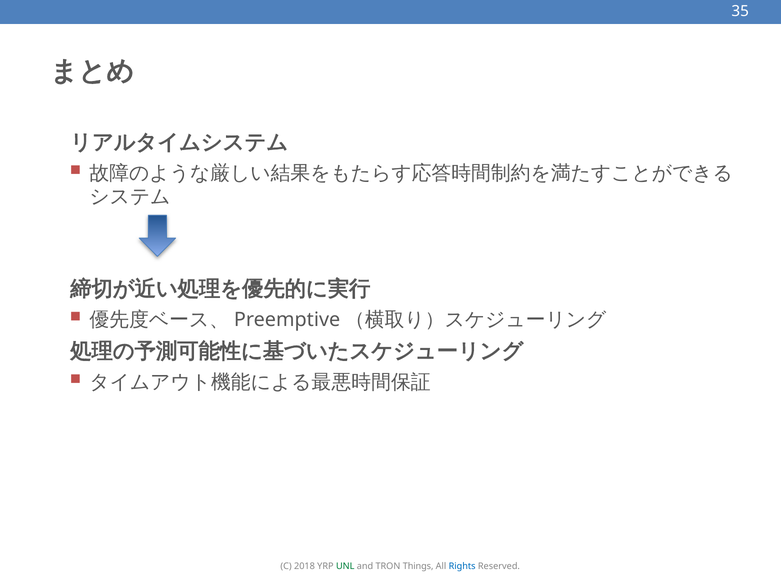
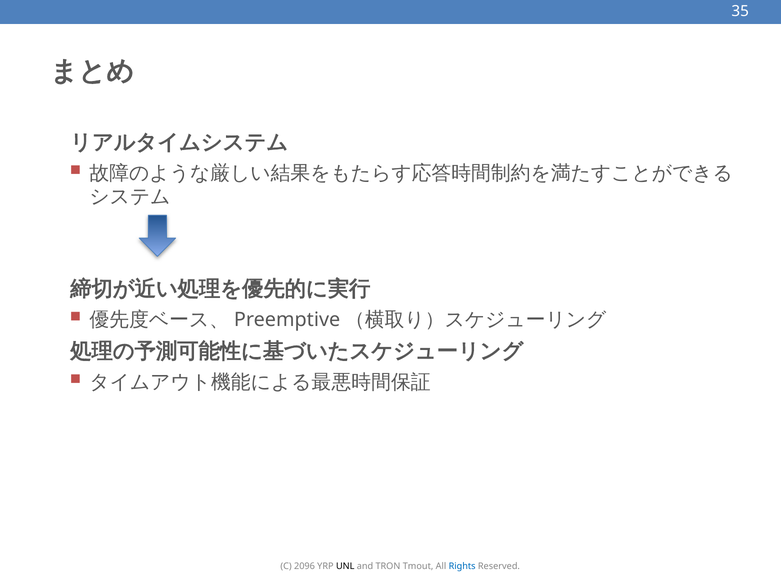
2018: 2018 -> 2096 (304, 566)
UNL colour: green -> black (345, 566)
Things: Things -> Tmout (418, 566)
